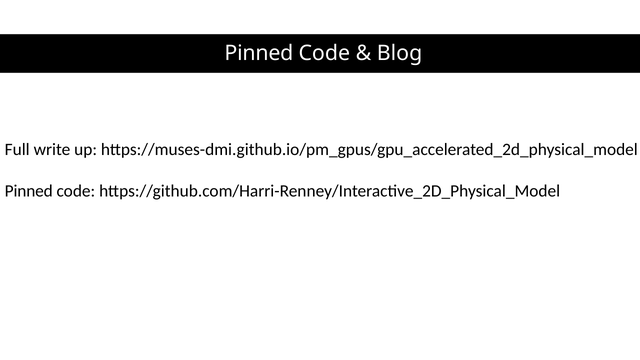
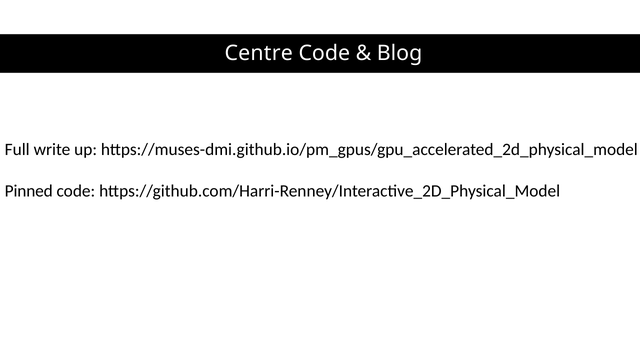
Pinned: Pinned -> Centre (259, 53)
